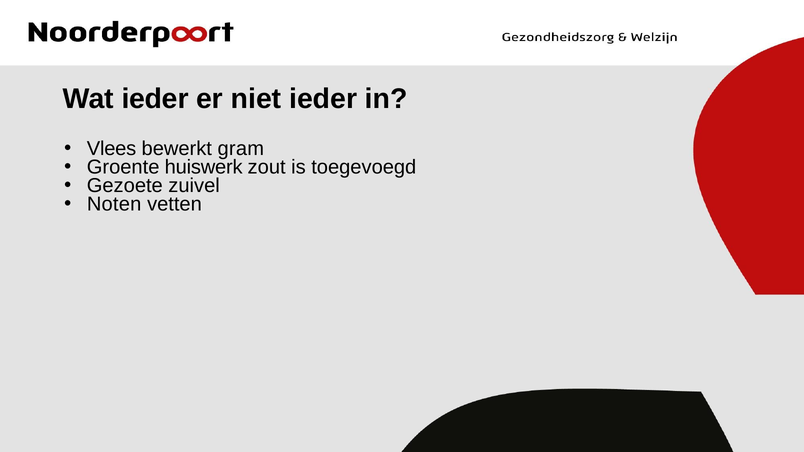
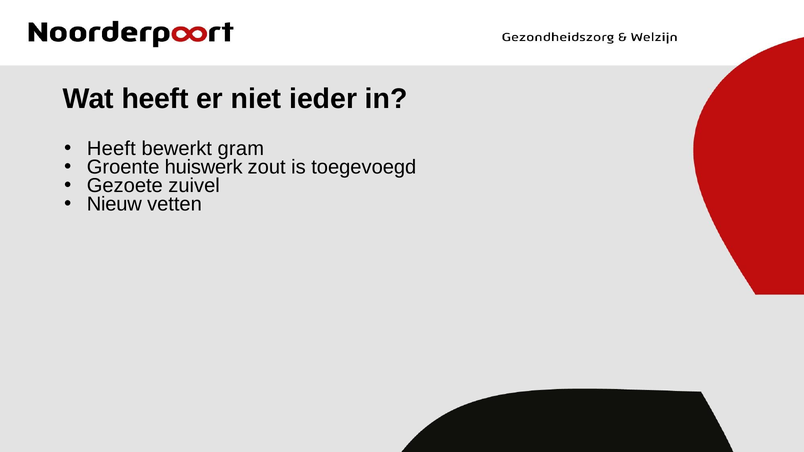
Wat ieder: ieder -> heeft (155, 99)
Vlees: Vlees -> Heeft (111, 149)
Noten: Noten -> Nieuw (114, 204)
